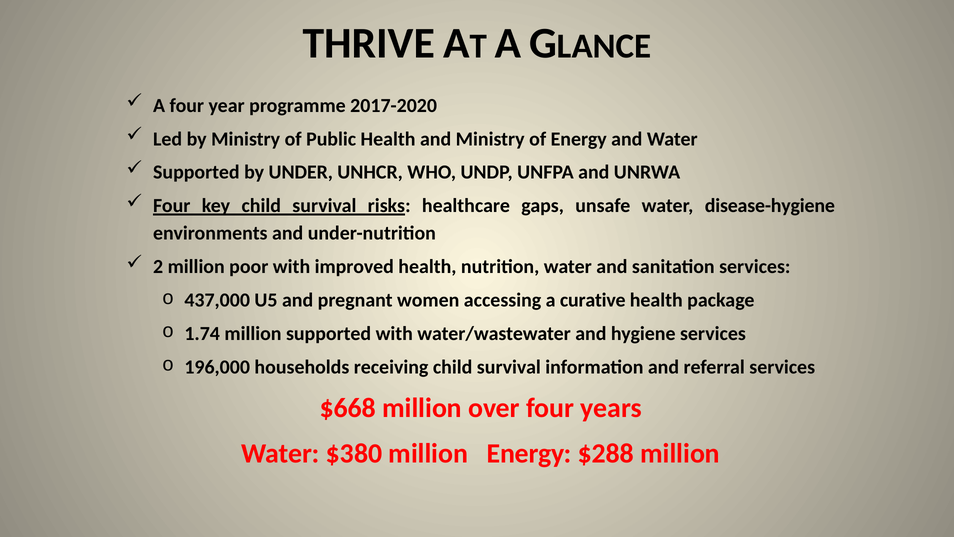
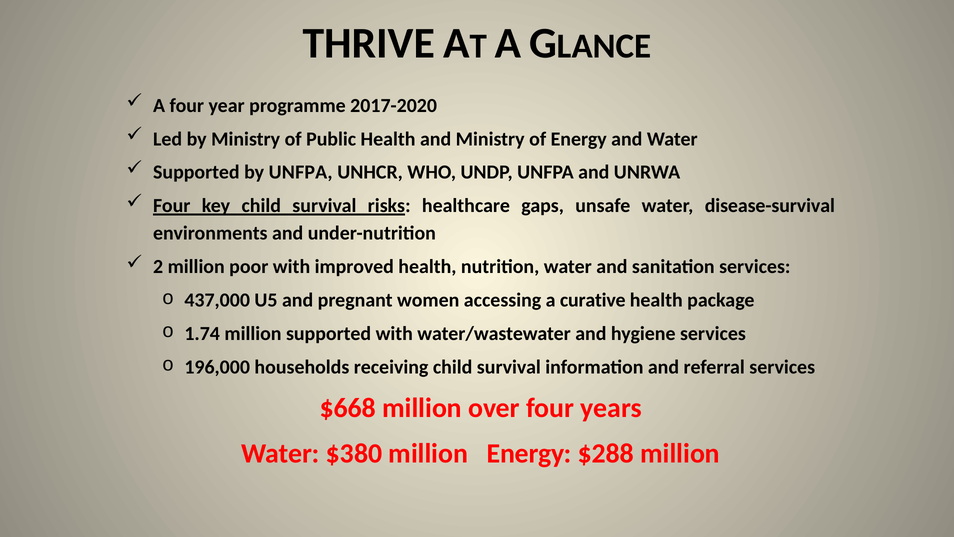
by UNDER: UNDER -> UNFPA (301, 172)
disease-hygiene: disease-hygiene -> disease-survival (770, 206)
